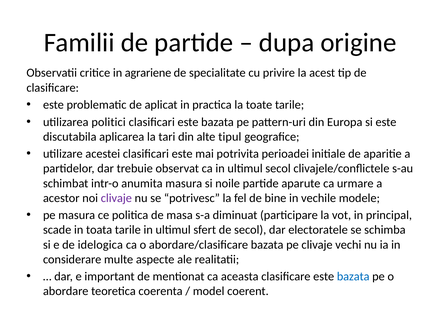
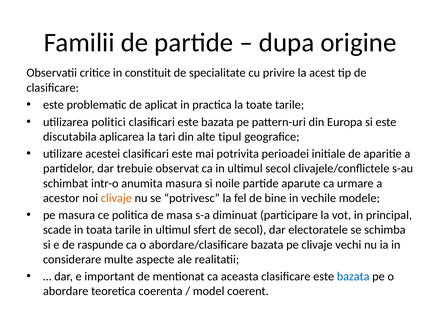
agrariene: agrariene -> constituit (148, 73)
clivaje colour: purple -> orange (116, 198)
idelogica: idelogica -> raspunde (100, 244)
